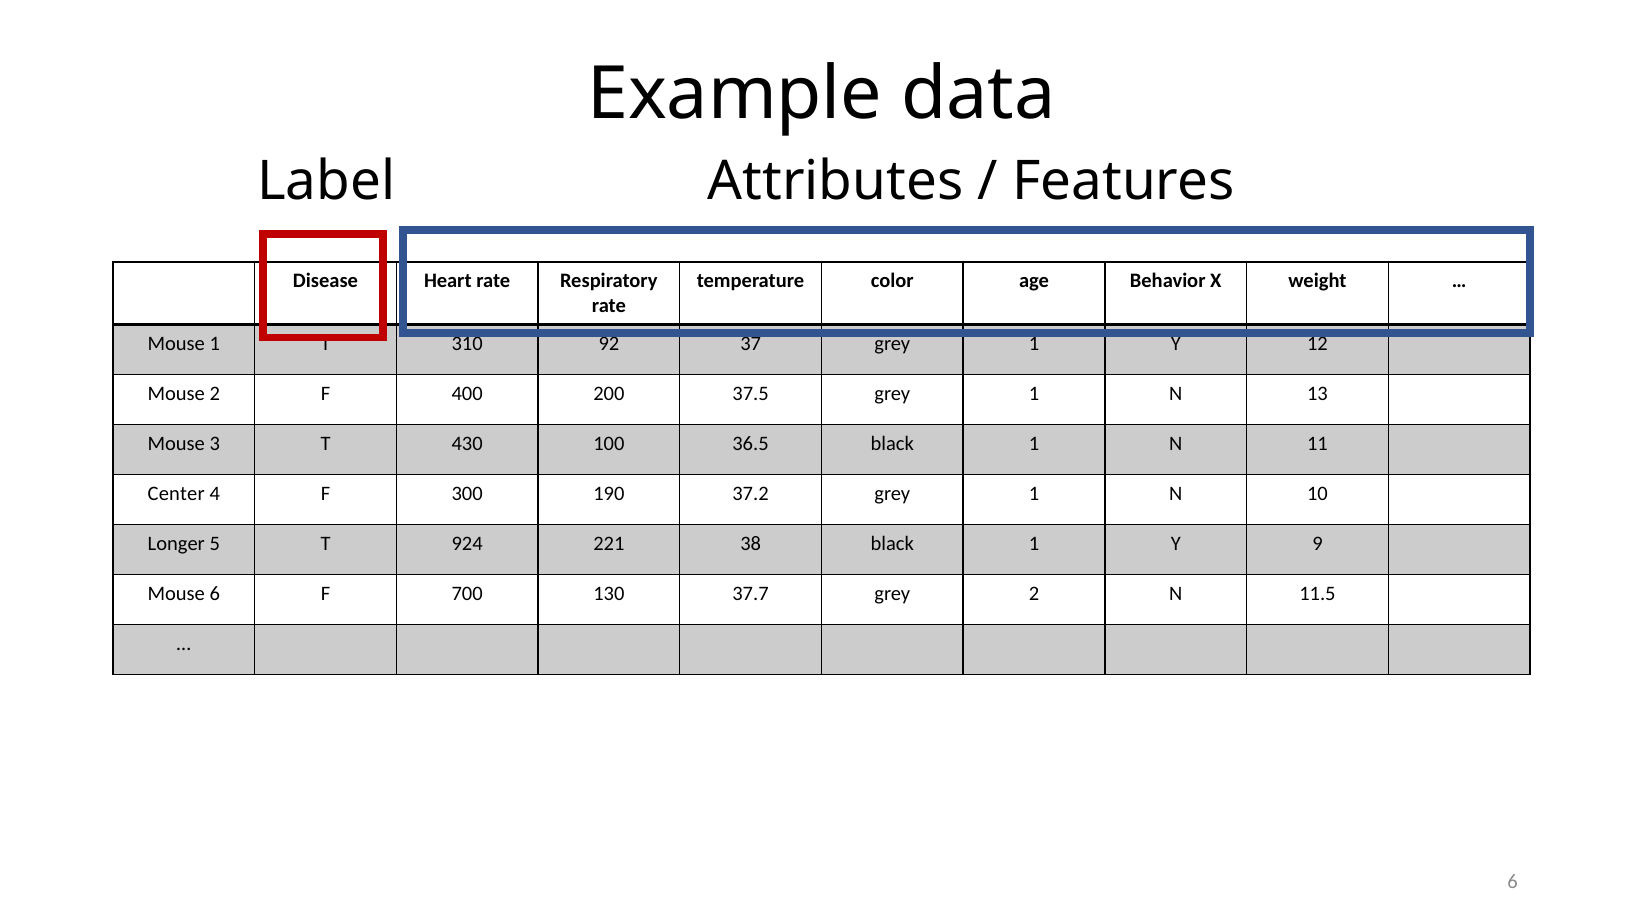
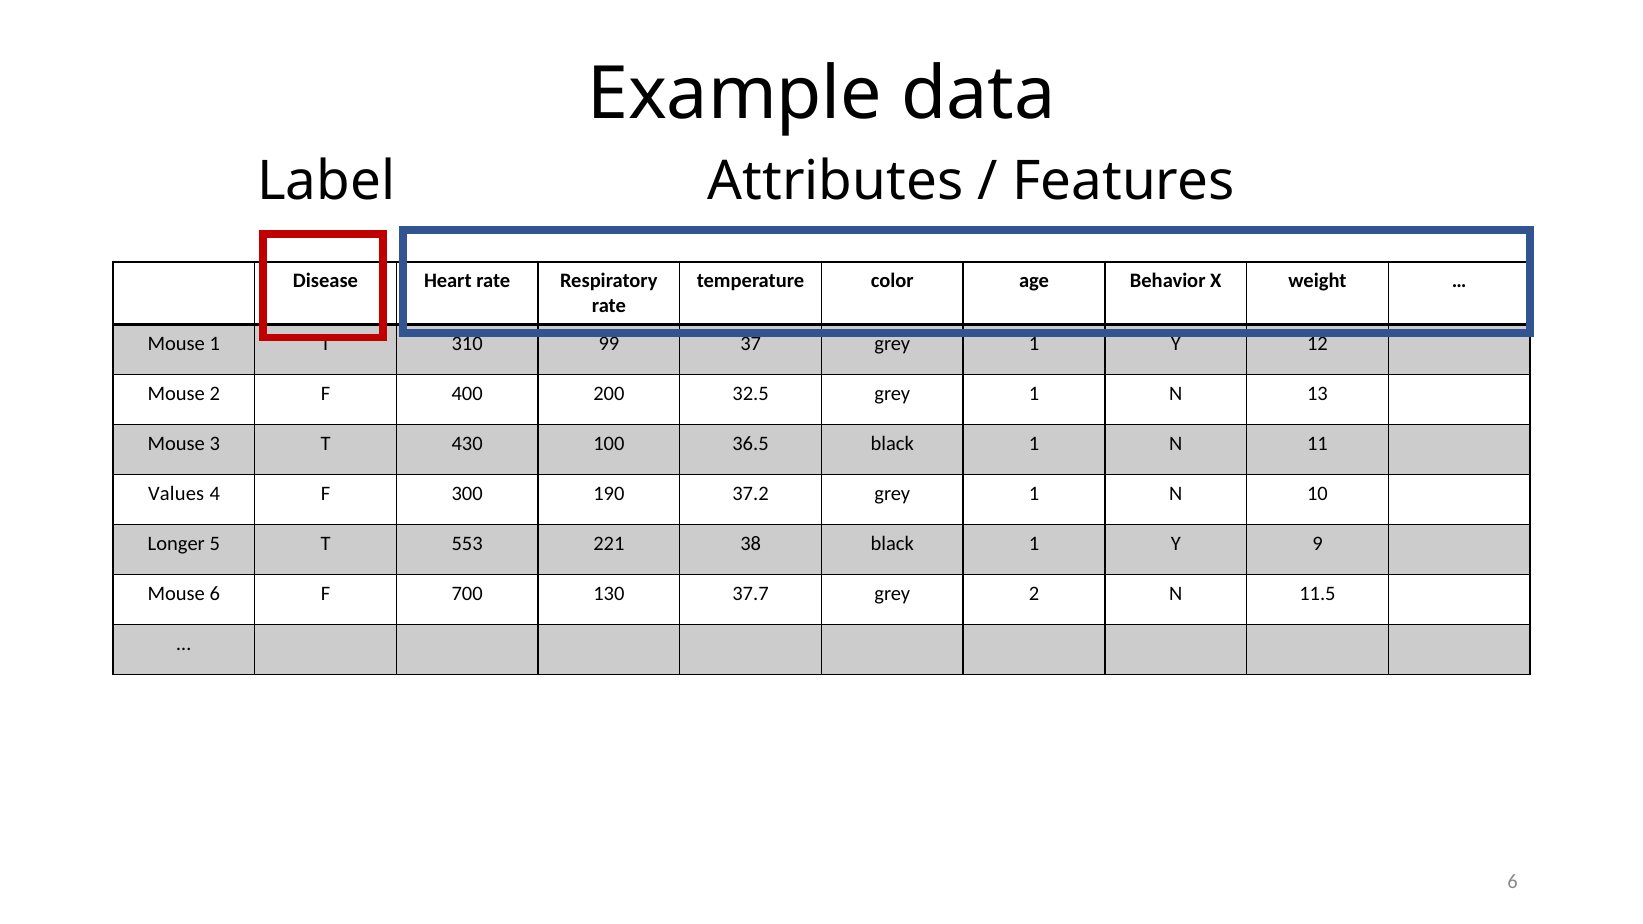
92: 92 -> 99 (609, 344)
37.5: 37.5 -> 32.5 (751, 394)
Center: Center -> Values (176, 493)
924: 924 -> 553 (467, 543)
